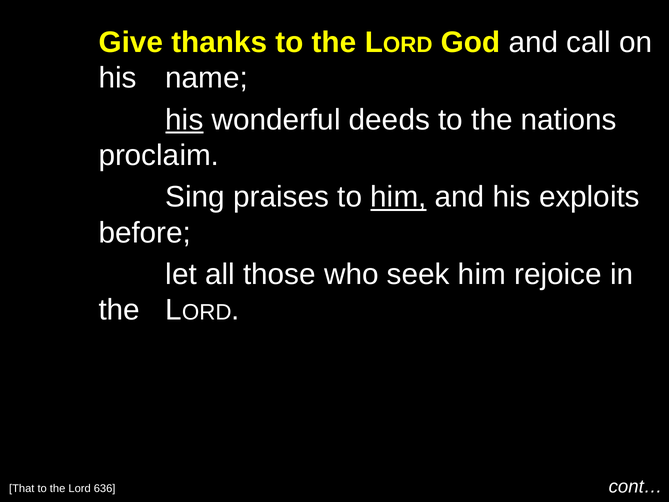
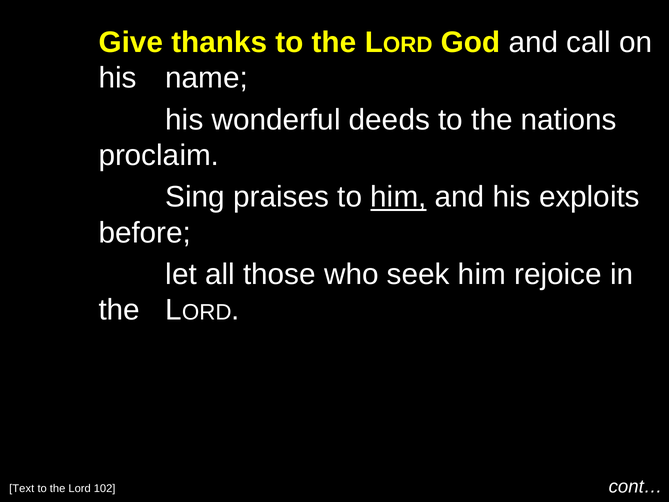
his underline: present -> none (184, 120)
That: That -> Text (22, 488)
636: 636 -> 102 (105, 488)
